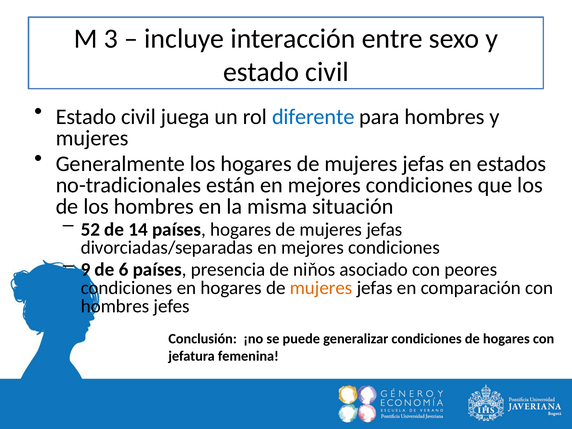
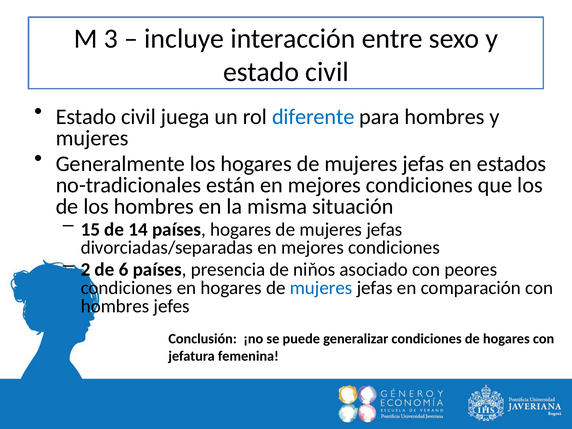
52: 52 -> 15 (90, 229)
9: 9 -> 2 (86, 270)
mujeres colour: orange -> blue (321, 288)
